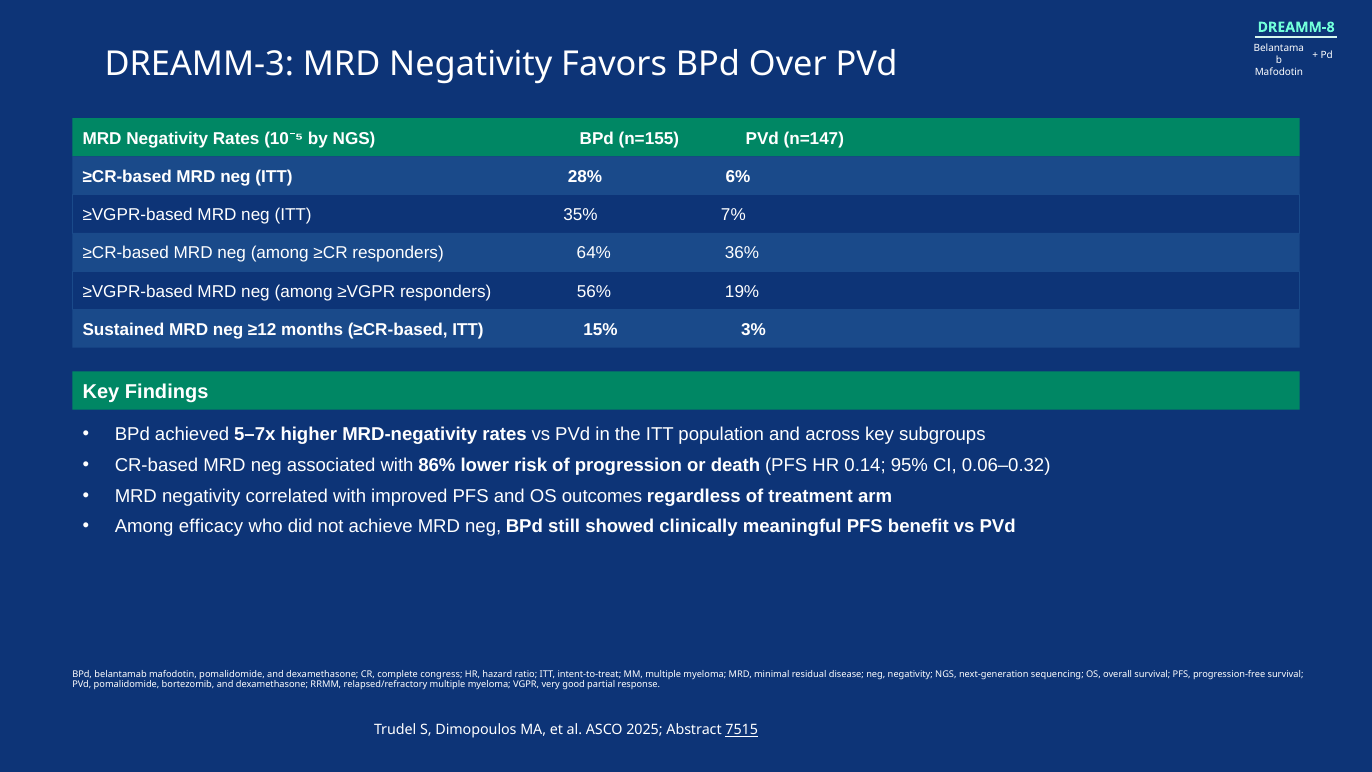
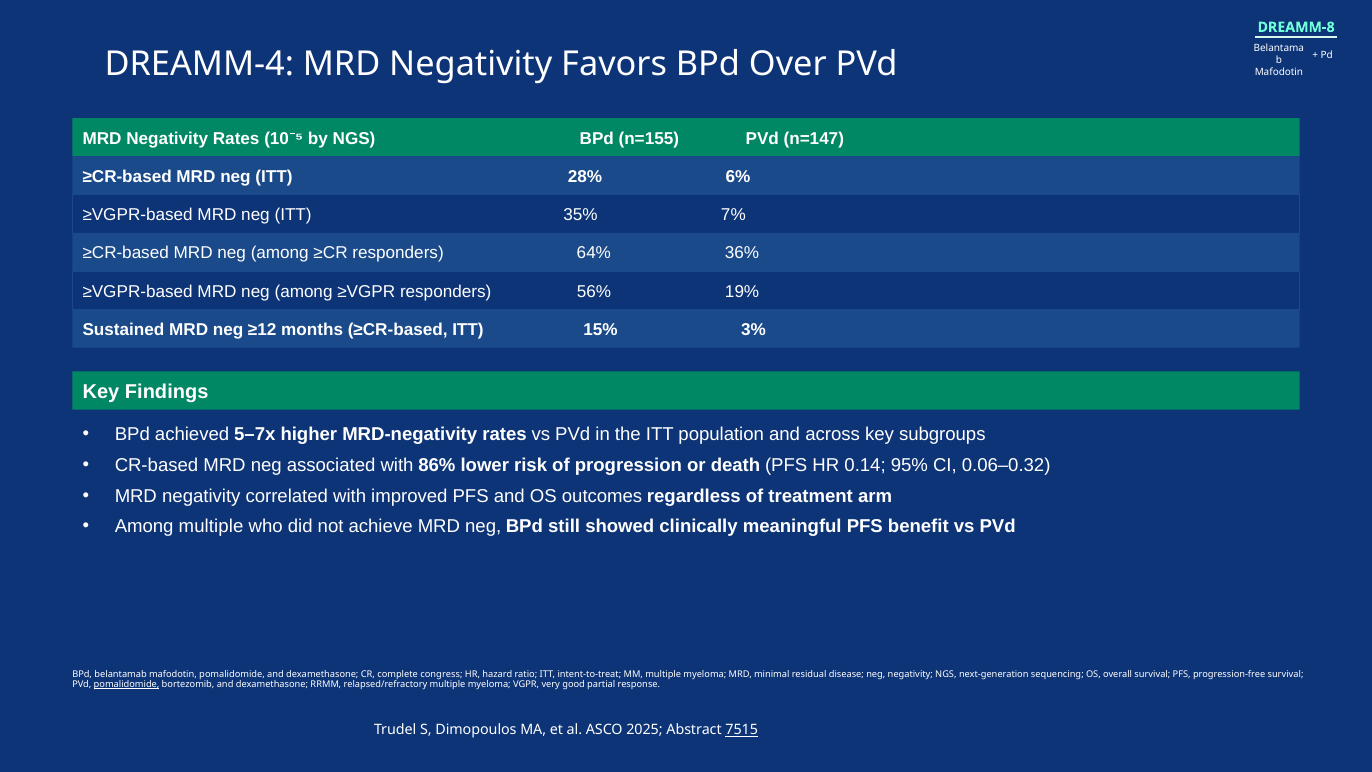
DREAMM-3: DREAMM-3 -> DREAMM-4 (199, 65)
Among efficacy: efficacy -> multiple (211, 527)
pomalidomide underline: none -> present (127, 684)
